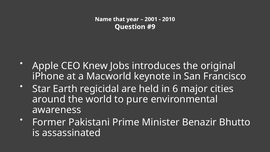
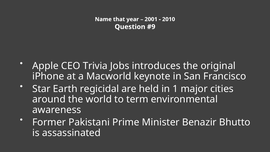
Knew: Knew -> Trivia (95, 66)
6: 6 -> 1 (175, 89)
pure: pure -> term (137, 99)
